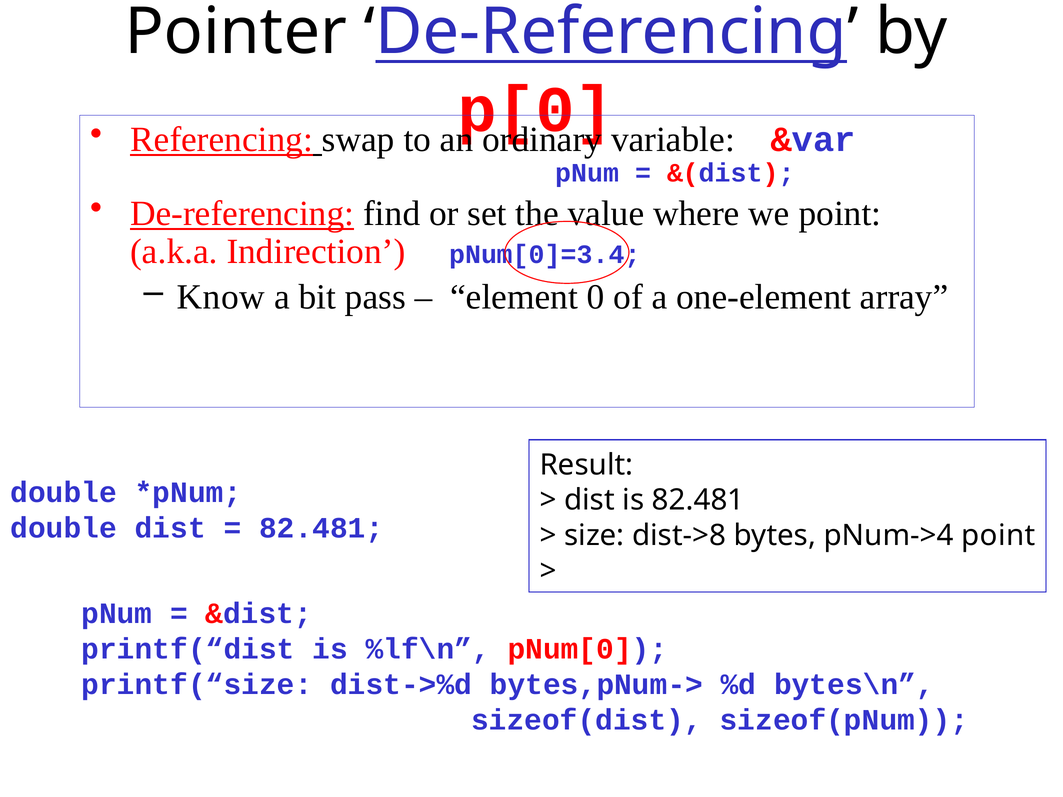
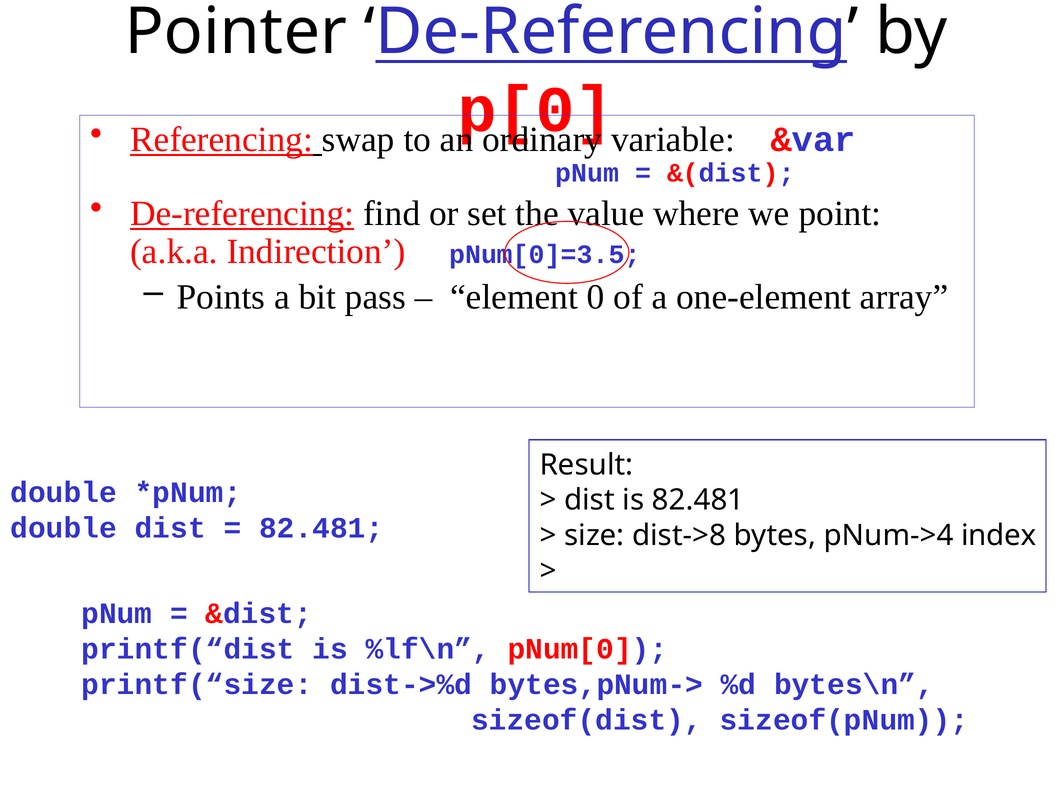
pNum[0]=3.4: pNum[0]=3.4 -> pNum[0]=3.5 (545, 255)
Know: Know -> Points (221, 297)
pNum->4 point: point -> index (999, 536)
